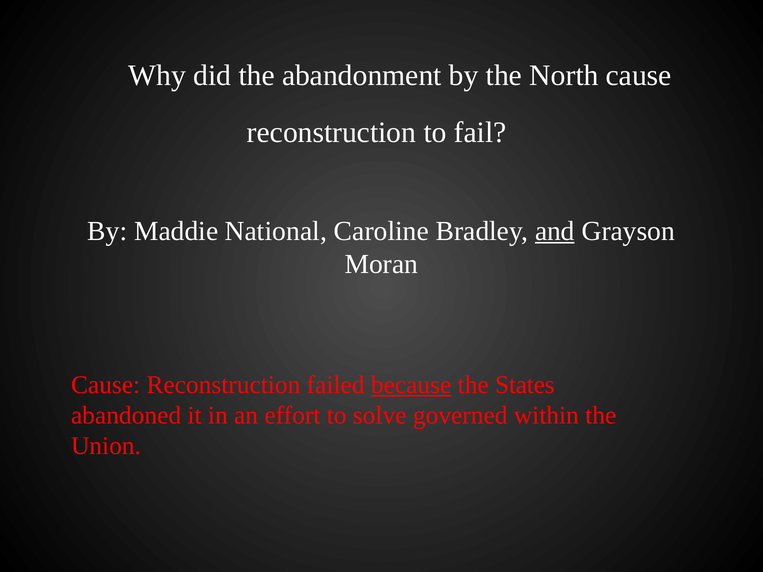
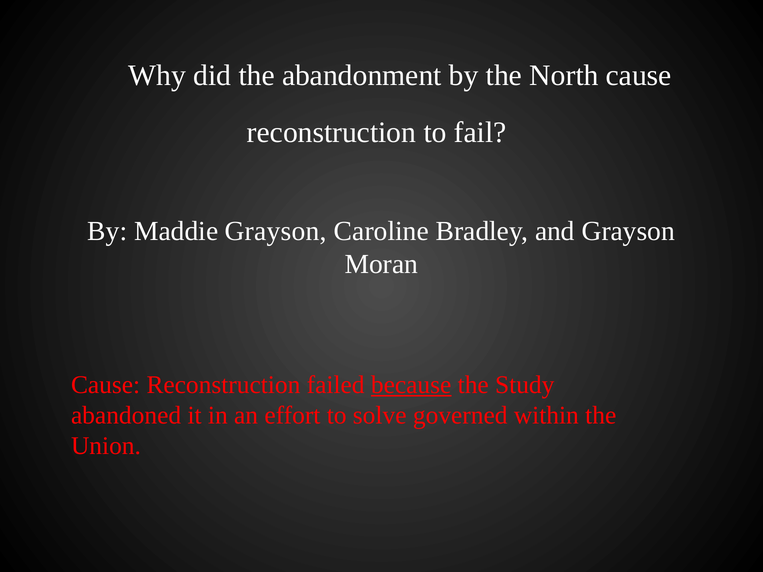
Maddie National: National -> Grayson (276, 231)
and underline: present -> none (555, 231)
States: States -> Study (525, 385)
